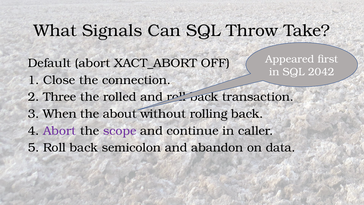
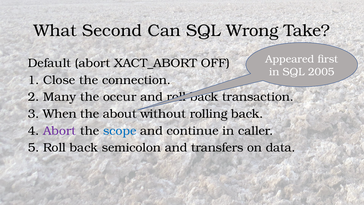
Signals: Signals -> Second (112, 31)
Throw: Throw -> Wrong (252, 31)
2042: 2042 -> 2005 (321, 72)
Three: Three -> Many (60, 97)
rolled: rolled -> occur (120, 97)
scope colour: purple -> blue (120, 131)
abandon: abandon -> transfers (217, 148)
